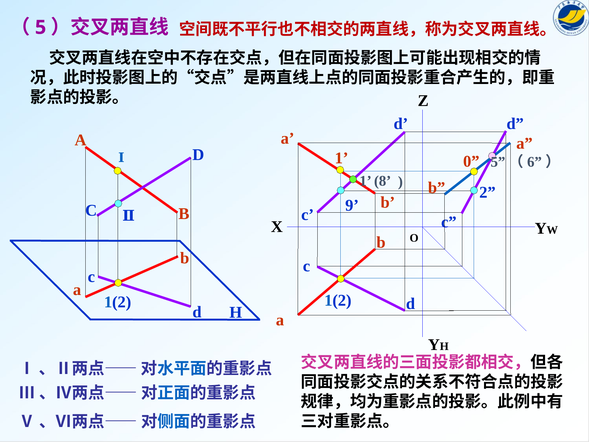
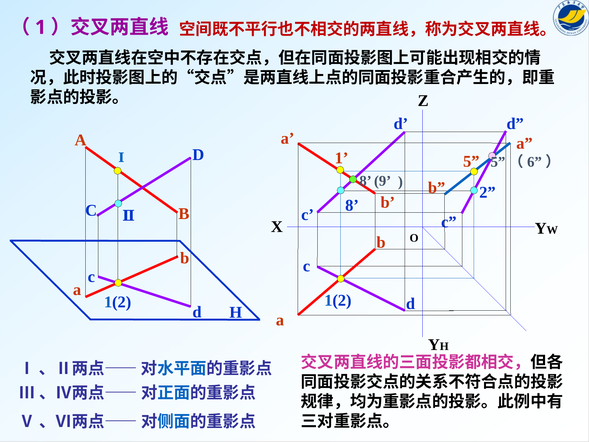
5: 5 -> 1 (41, 27)
0: 0 -> 5 (471, 161)
1: 1 -> 8 (365, 181)
8: 8 -> 9 (383, 181)
9: 9 -> 8 (352, 205)
